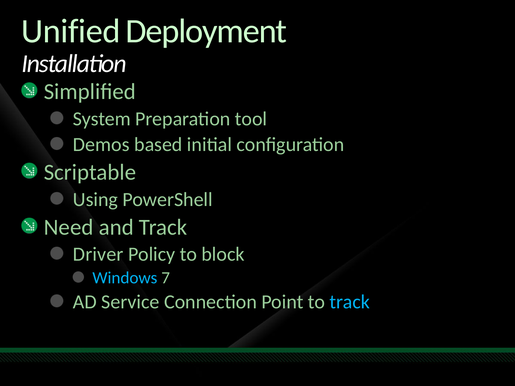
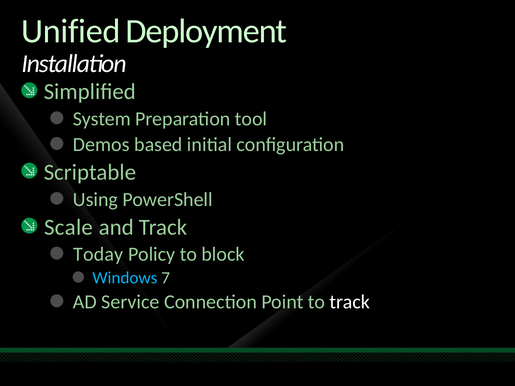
Need: Need -> Scale (69, 227)
Driver: Driver -> Today (98, 255)
track colour: light blue -> white (350, 302)
